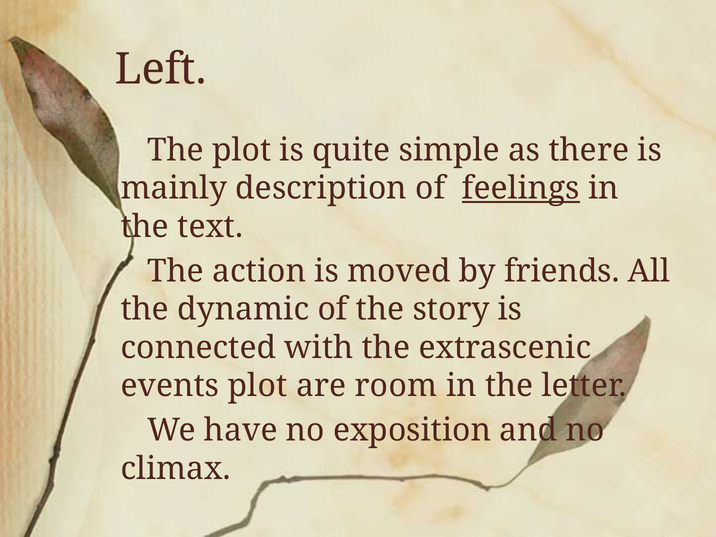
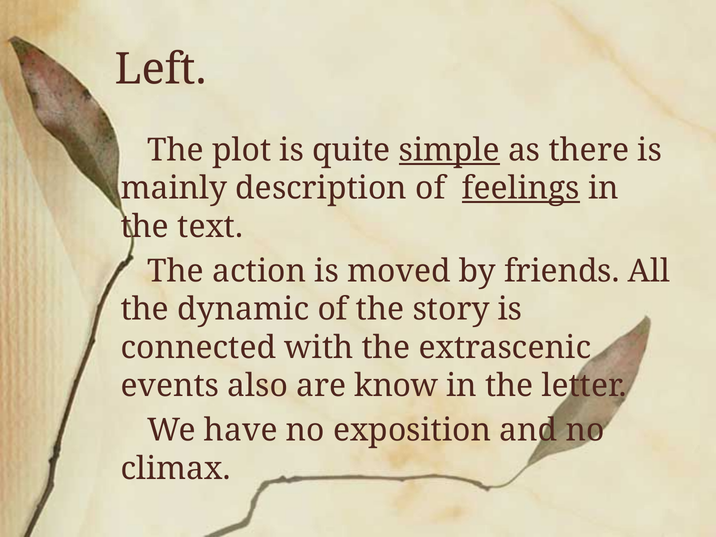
simple underline: none -> present (449, 150)
events plot: plot -> also (258, 386)
room: room -> know (396, 386)
